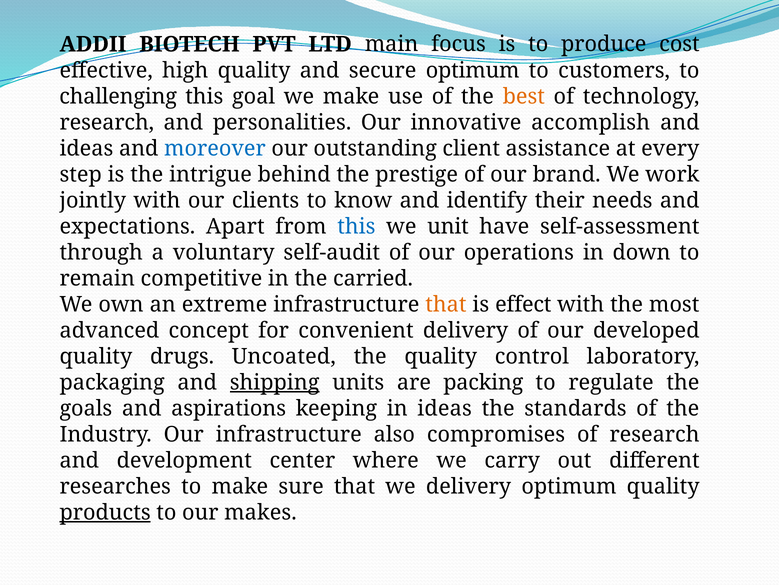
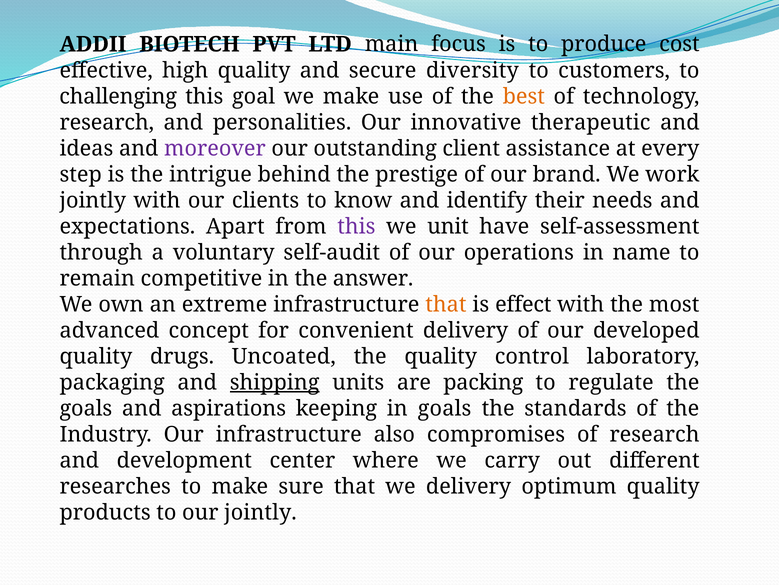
secure optimum: optimum -> diversity (472, 70)
accomplish: accomplish -> therapeutic (591, 122)
moreover colour: blue -> purple (215, 148)
this colour: blue -> purple (356, 226)
down: down -> name (642, 252)
carried: carried -> answer (373, 278)
in ideas: ideas -> goals (445, 408)
products underline: present -> none (105, 512)
our makes: makes -> jointly (260, 512)
